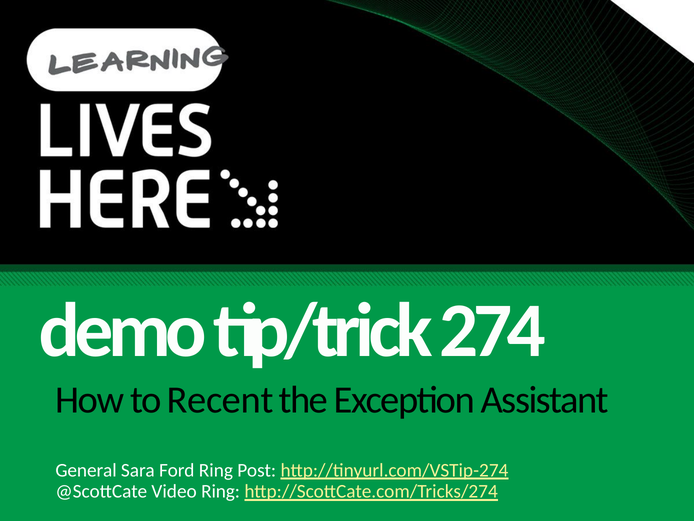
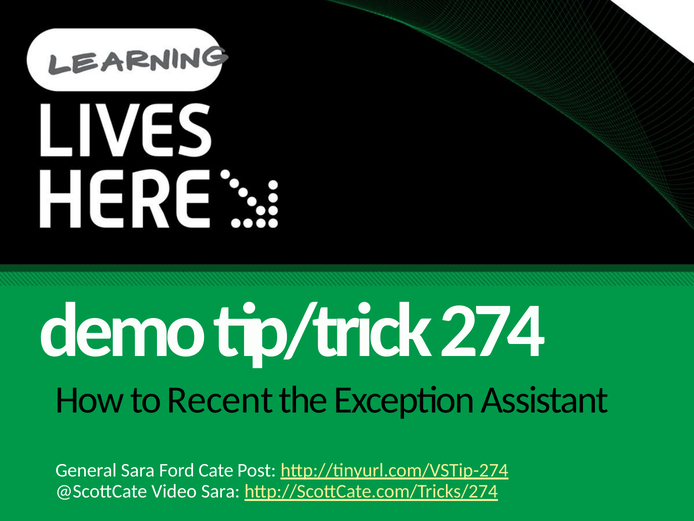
Ford Ring: Ring -> Cate (216, 470)
Video Ring: Ring -> Sara (221, 491)
